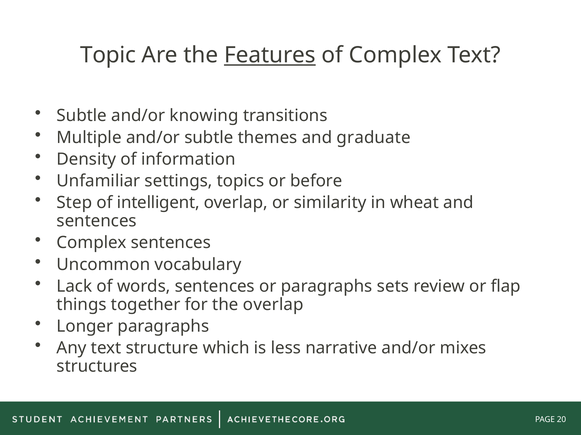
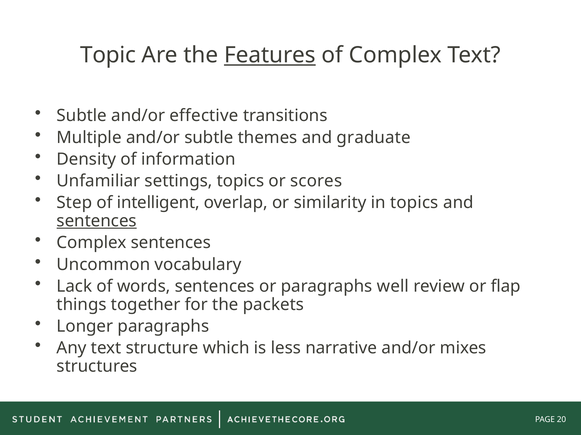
knowing: knowing -> effective (204, 116)
before: before -> scores (316, 181)
in wheat: wheat -> topics (414, 203)
sentences underline: none -> present (97, 221)
sets: sets -> well (393, 287)
the overlap: overlap -> packets (273, 305)
